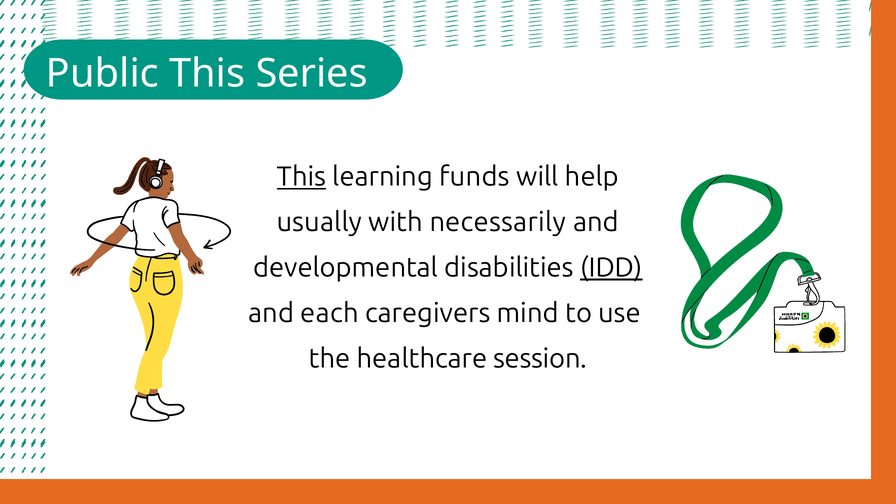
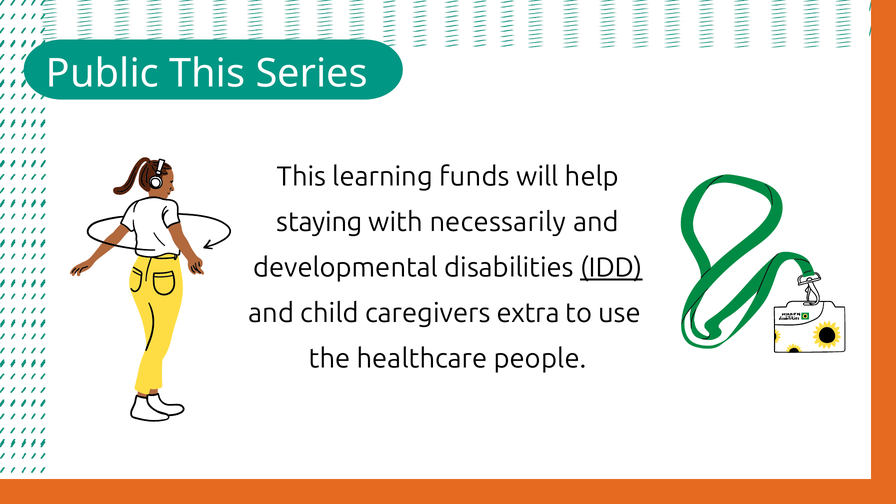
This underline: present -> none (301, 177)
usually: usually -> staying (320, 222)
each: each -> child (330, 313)
mind: mind -> extra (528, 313)
session: session -> people (540, 359)
